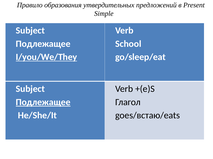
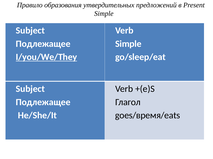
School: School -> Simple (128, 44)
Подлежащее underline: present -> none (43, 103)
goes/встаю/eats: goes/встаю/eats -> goes/время/eats (148, 116)
